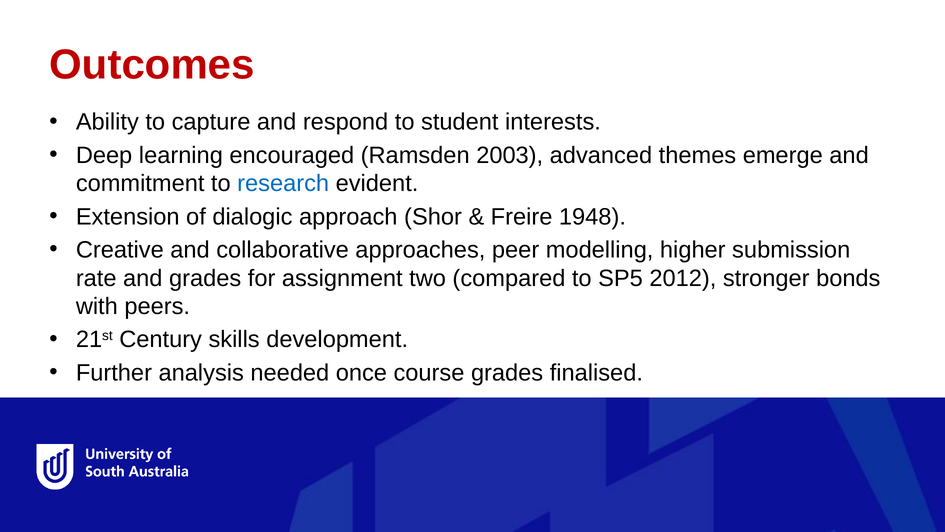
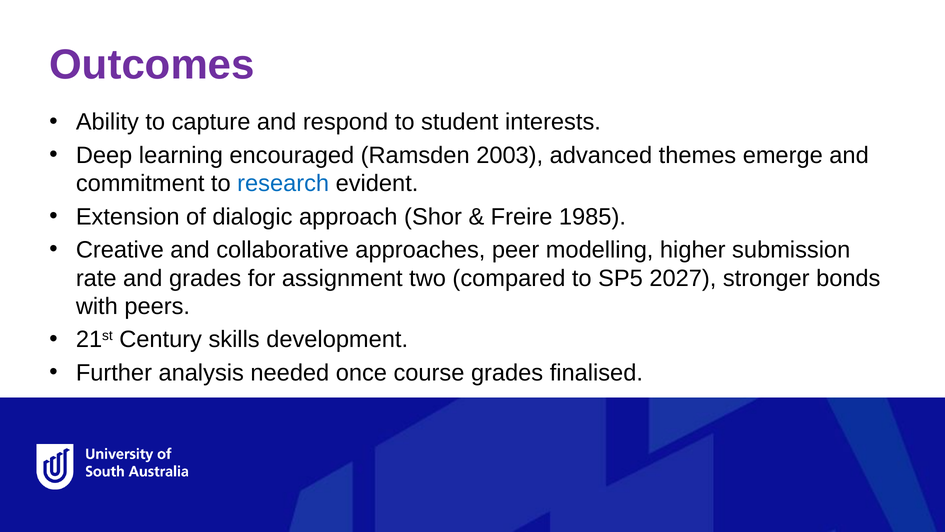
Outcomes colour: red -> purple (152, 65)
1948: 1948 -> 1985 (592, 217)
2012: 2012 -> 2027 (683, 278)
